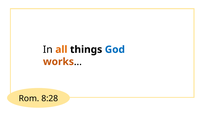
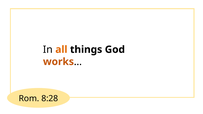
God colour: blue -> black (115, 50)
